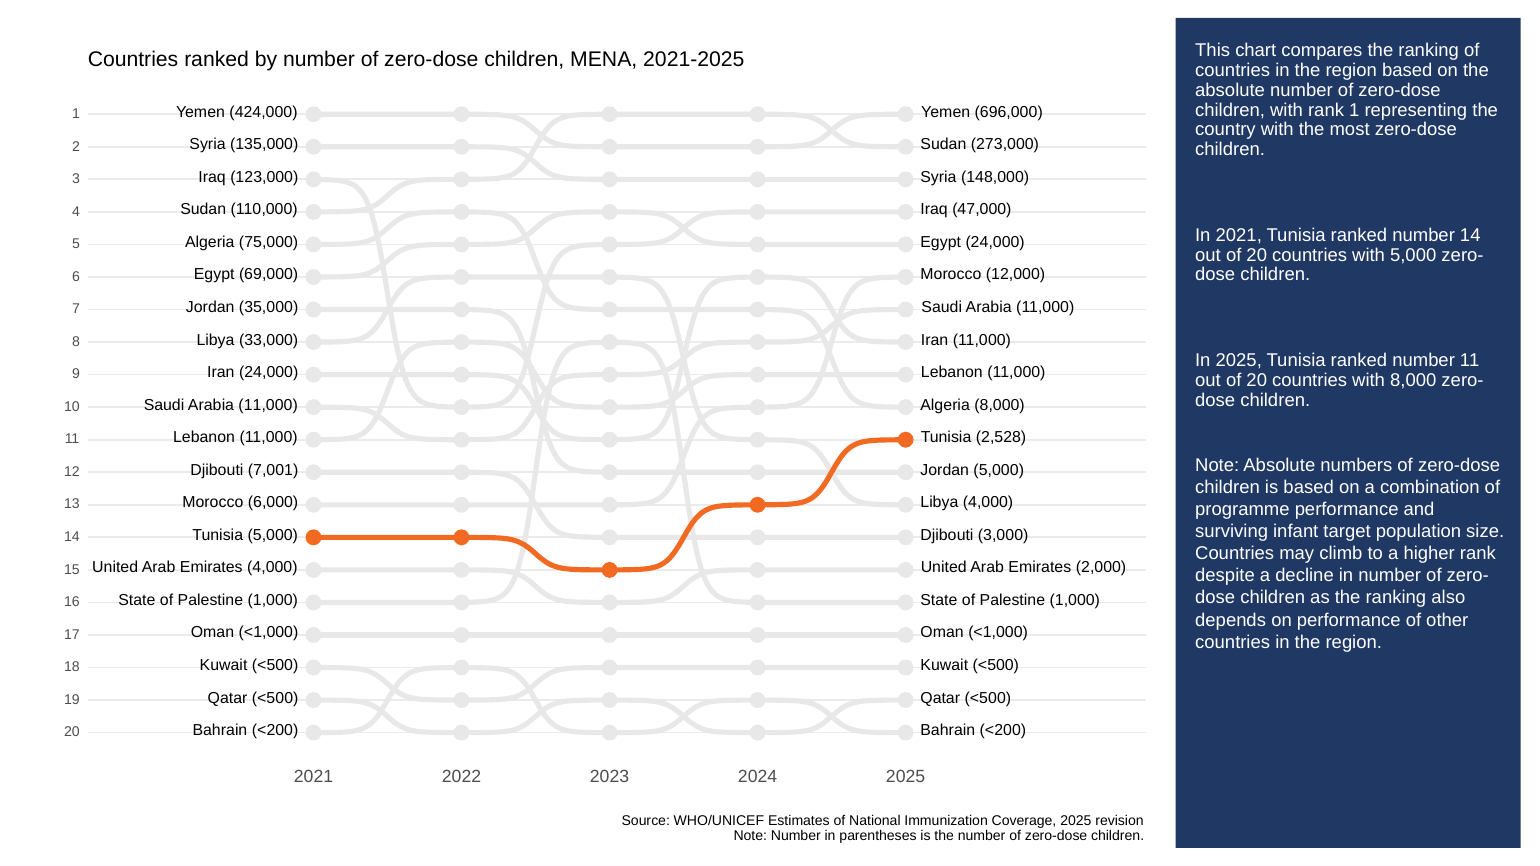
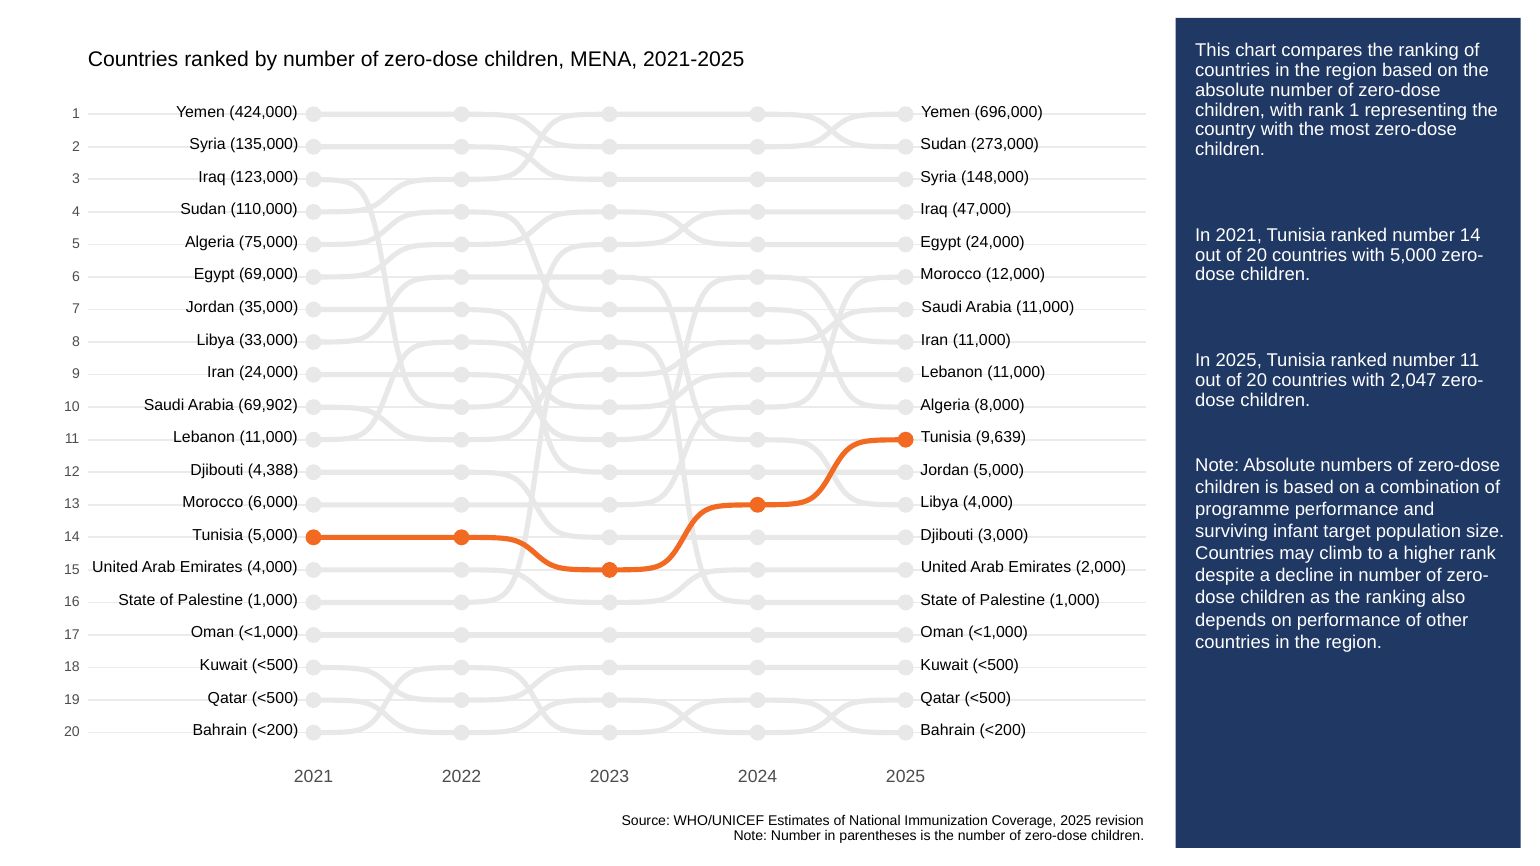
with 8,000: 8,000 -> 2,047 (1413, 380)
11,000: 11,000 -> 69,902 (268, 405)
2,528: 2,528 -> 9,639 (1001, 438)
7,001: 7,001 -> 4,388 (273, 470)
